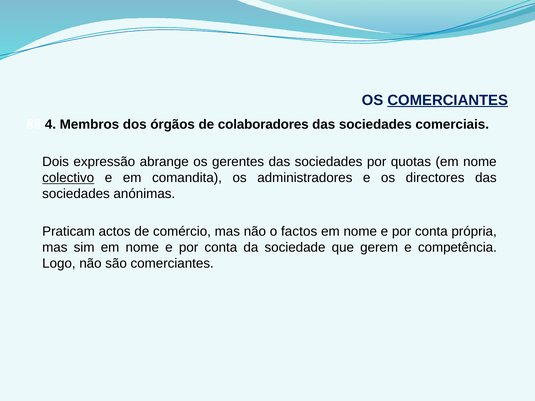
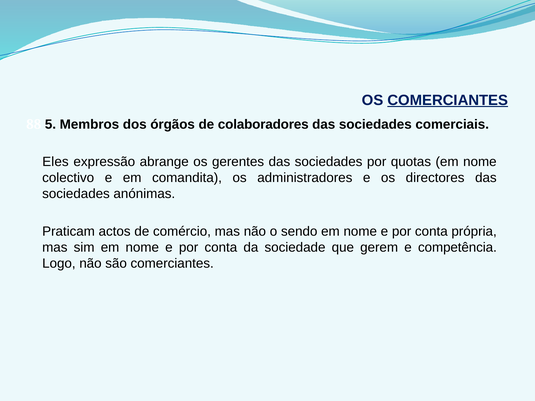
4: 4 -> 5 (50, 124)
Dois: Dois -> Eles (55, 162)
colectivo underline: present -> none (68, 178)
factos: factos -> sendo (299, 231)
